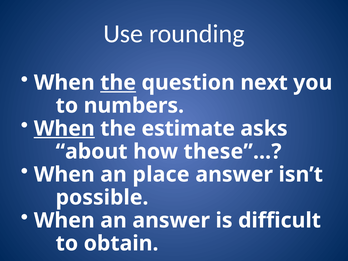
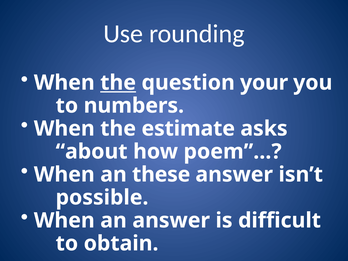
next: next -> your (264, 83)
When underline: present -> none (64, 129)
these”…: these”… -> poem”… (233, 152)
place: place -> these (161, 175)
